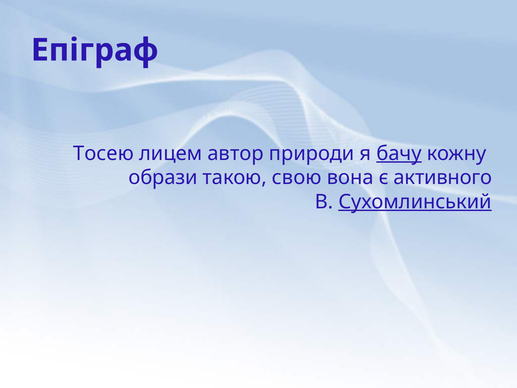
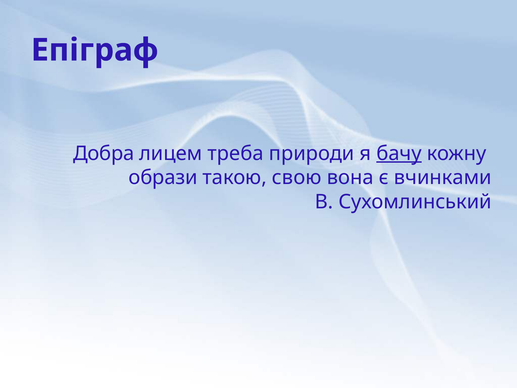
Тосею: Тосею -> Добра (104, 153)
автор: автор -> треба (236, 153)
активного: активного -> вчинками (443, 177)
Сухомлинський underline: present -> none (415, 202)
